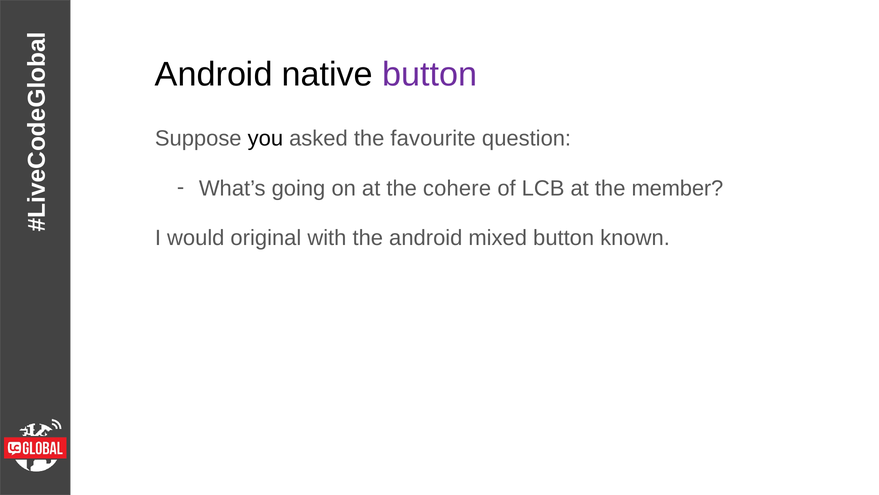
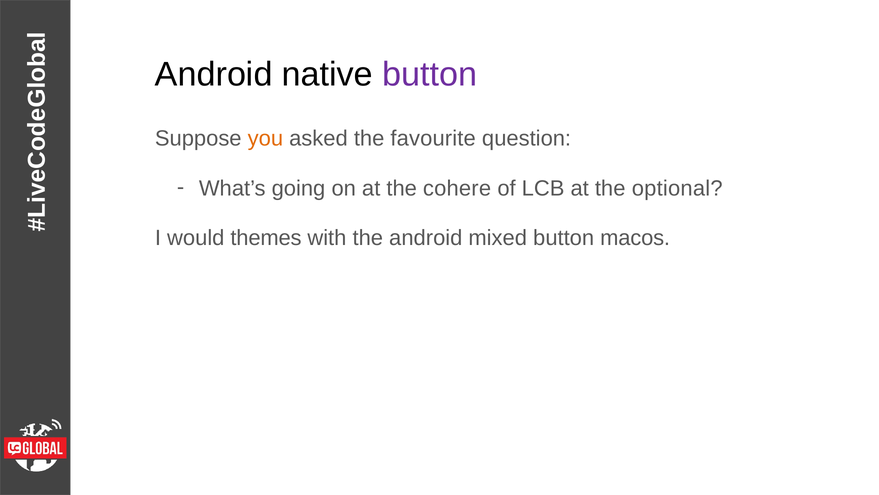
you colour: black -> orange (265, 138)
member: member -> optional (677, 188)
original: original -> themes (266, 238)
known: known -> macos (635, 238)
